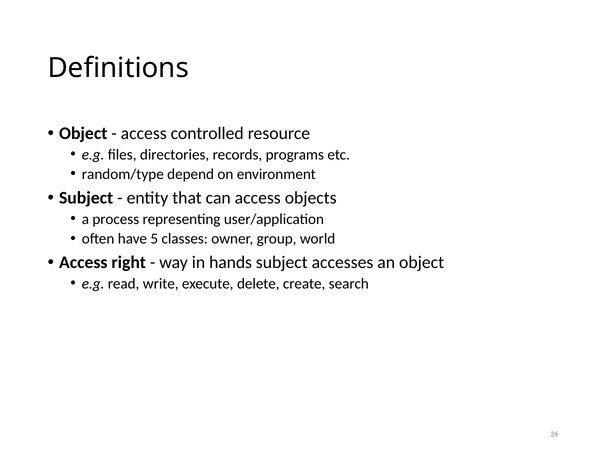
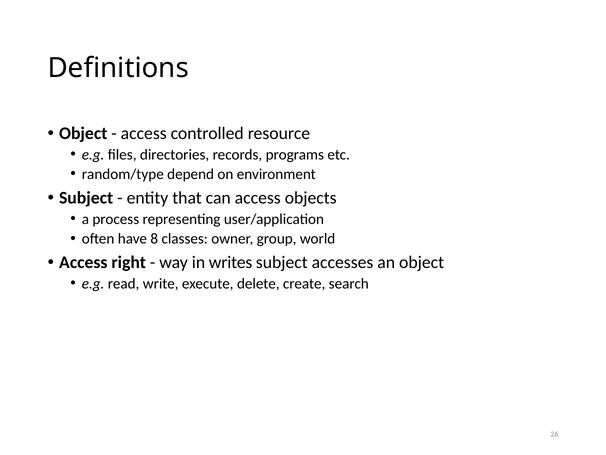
5: 5 -> 8 (154, 238)
hands: hands -> writes (231, 262)
